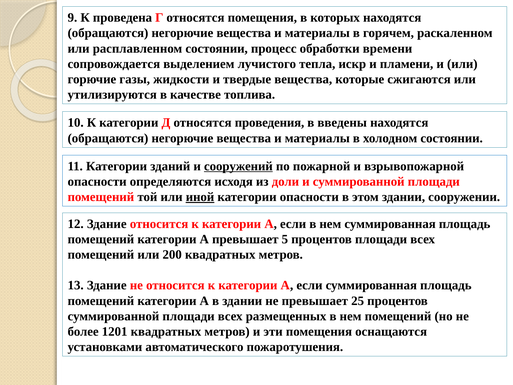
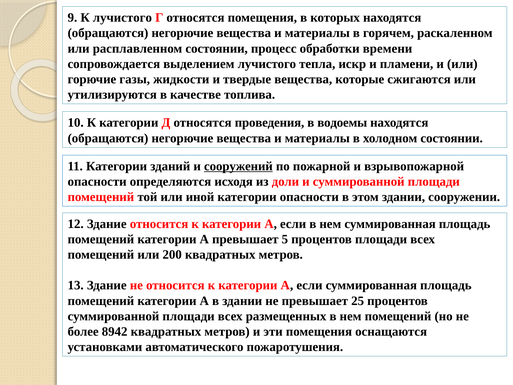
К проведена: проведена -> лучистого (122, 18)
введены: введены -> водоемы (342, 123)
иной underline: present -> none (200, 197)
1201: 1201 -> 8942 (115, 331)
